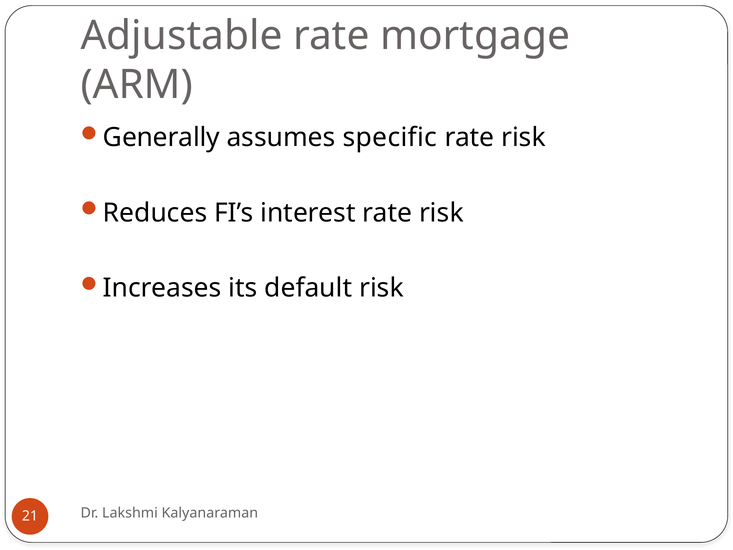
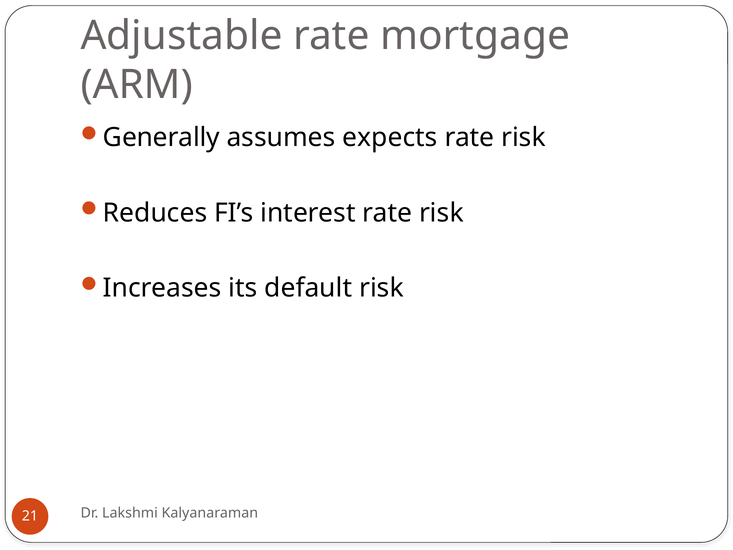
specific: specific -> expects (390, 137)
